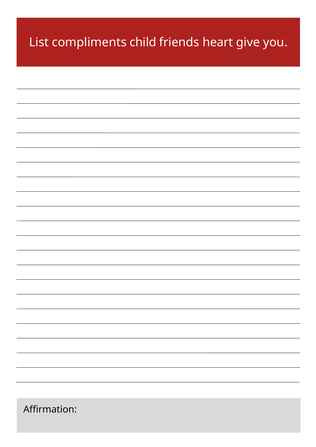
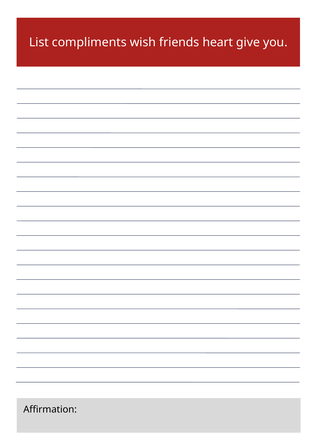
child: child -> wish (143, 42)
